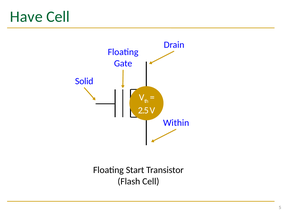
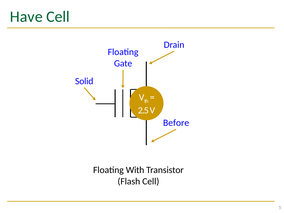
Within: Within -> Before (176, 123)
Start: Start -> With (135, 170)
